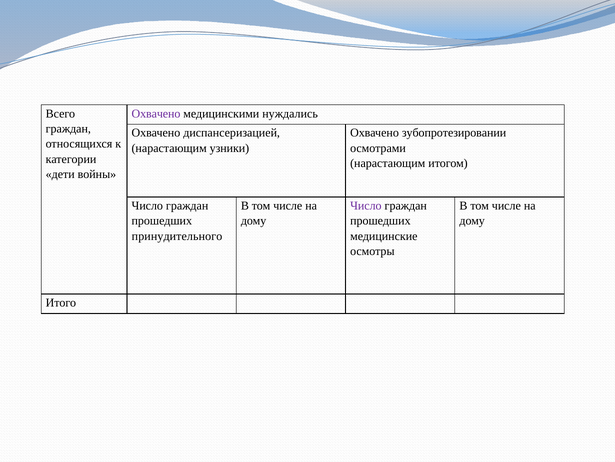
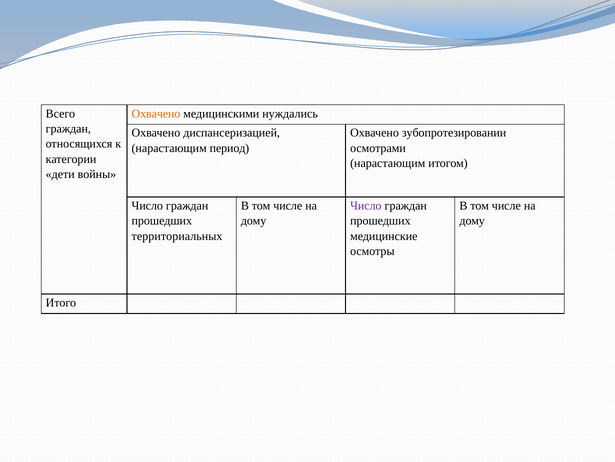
Охвачено colour: purple -> orange (156, 113)
узники: узники -> период (229, 148)
принудительного: принудительного -> территориальных (177, 236)
